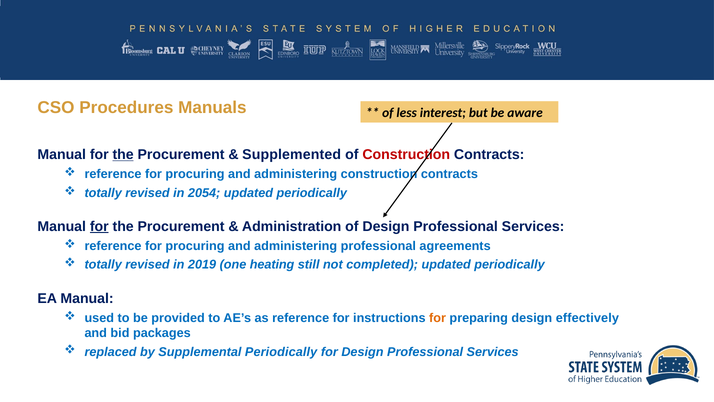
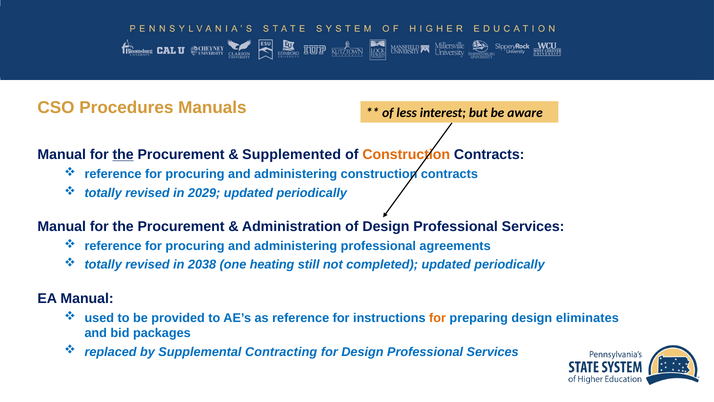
Construction colour: red -> orange (406, 155)
2054: 2054 -> 2029 (204, 193)
for underline: present -> none (99, 226)
2019: 2019 -> 2038 (202, 265)
effectively: effectively -> eliminates (587, 318)
Supplemental Periodically: Periodically -> Contracting (281, 352)
